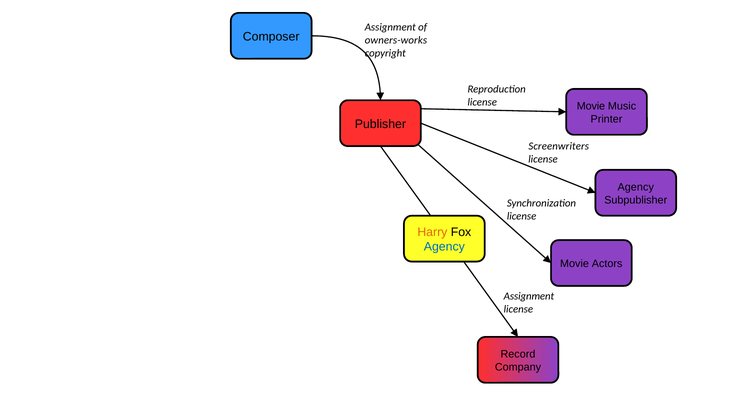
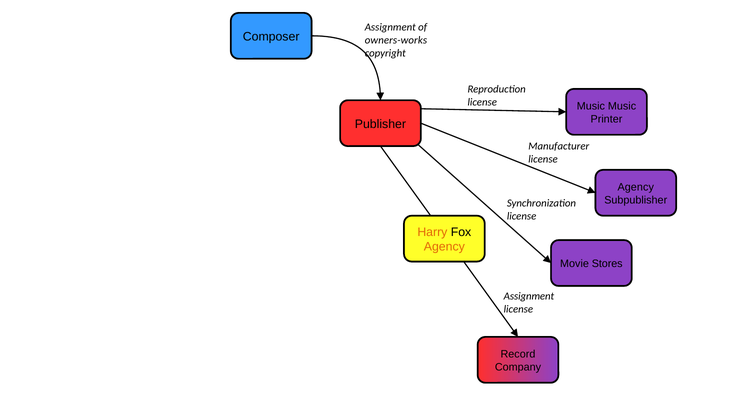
Movie: Movie -> Music (591, 106)
Screenwriters: Screenwriters -> Manufacturer (559, 146)
Agency colour: blue -> orange (444, 247)
Actors: Actors -> Stores (607, 264)
